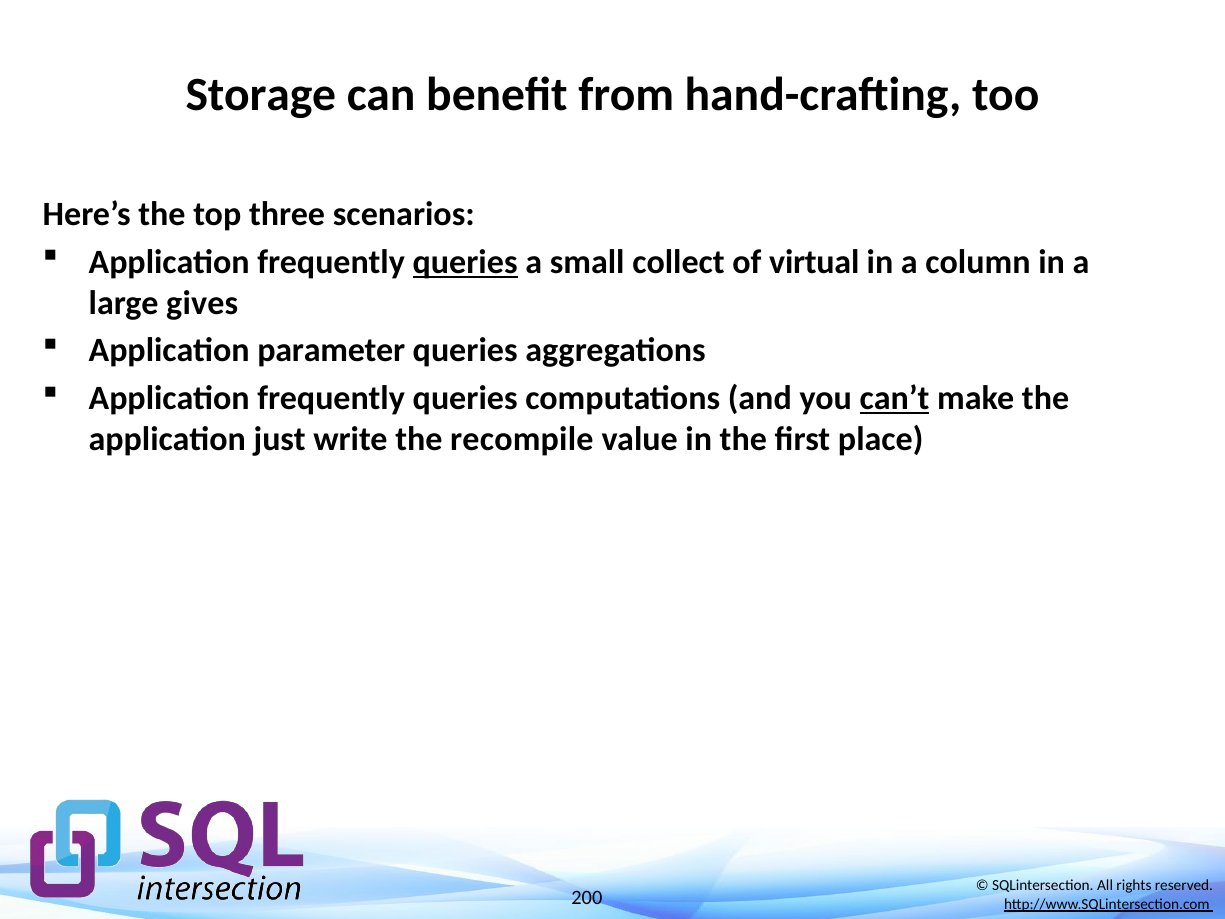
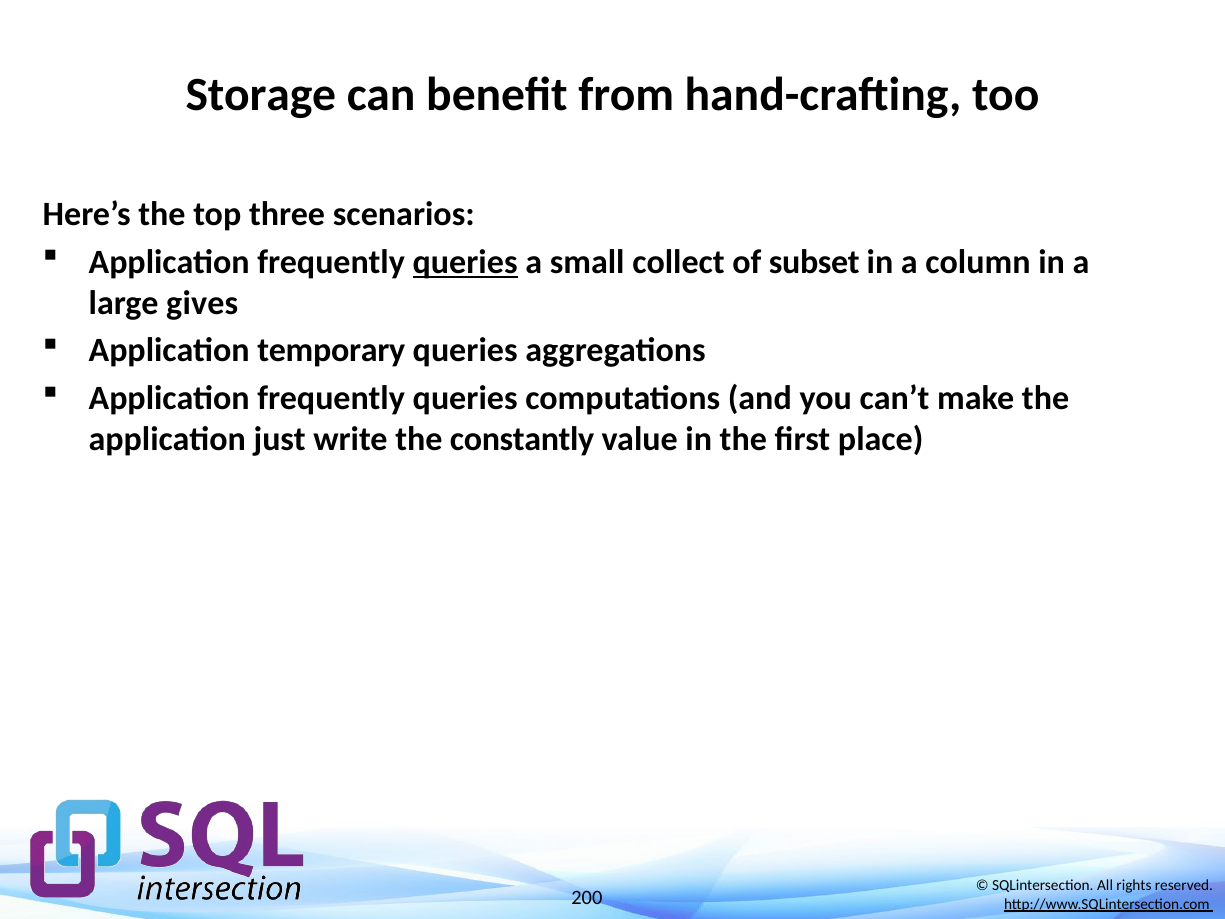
virtual: virtual -> subset (814, 262)
parameter: parameter -> temporary (331, 351)
can’t underline: present -> none (895, 398)
recompile: recompile -> constantly (522, 439)
